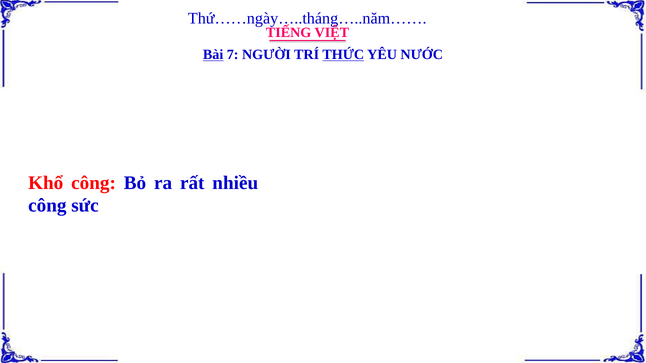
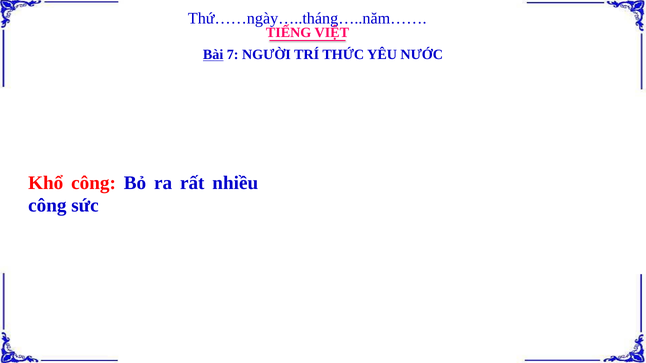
THỨC underline: present -> none (343, 55)
